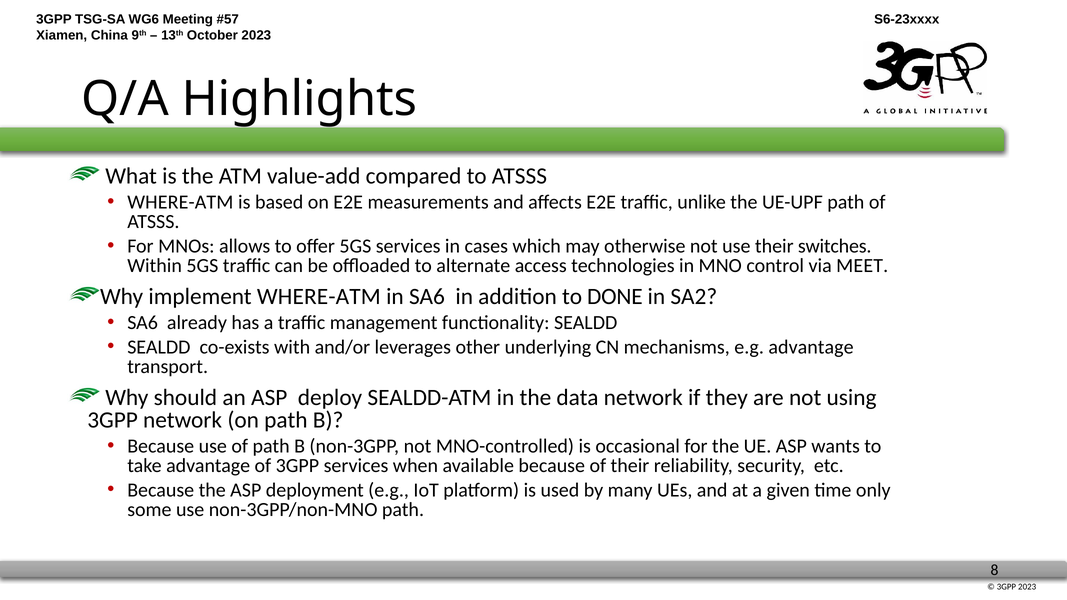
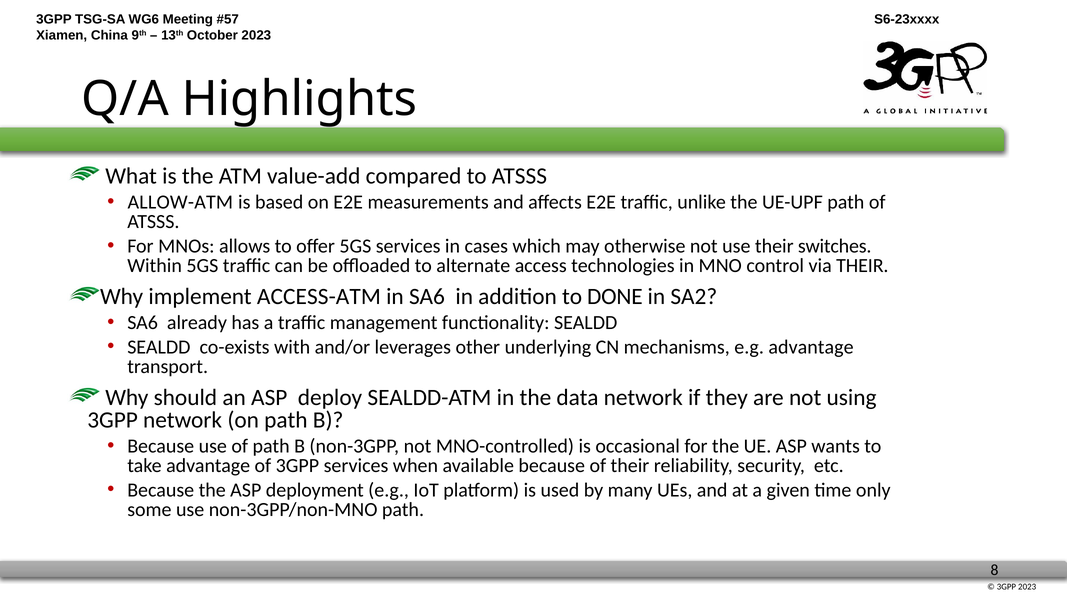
WHERE-ATM: WHERE-ATM -> ALLOW-ATM (180, 202)
via MEET: MEET -> THEIR (862, 266)
implement WHERE-ATM: WHERE-ATM -> ACCESS-ATM (319, 297)
